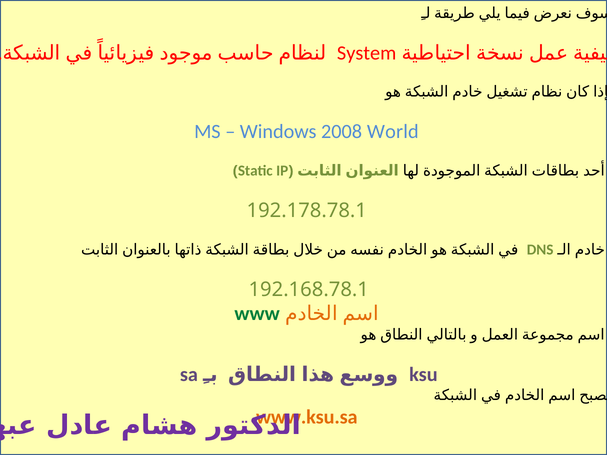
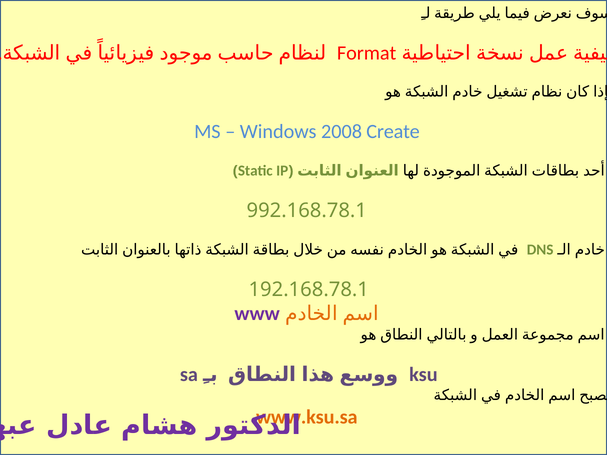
System: System -> Format (367, 53)
World: World -> Create (393, 132)
192.178.78.1: 192.178.78.1 -> 992.168.78.1 (307, 211)
www colour: green -> purple (257, 314)
